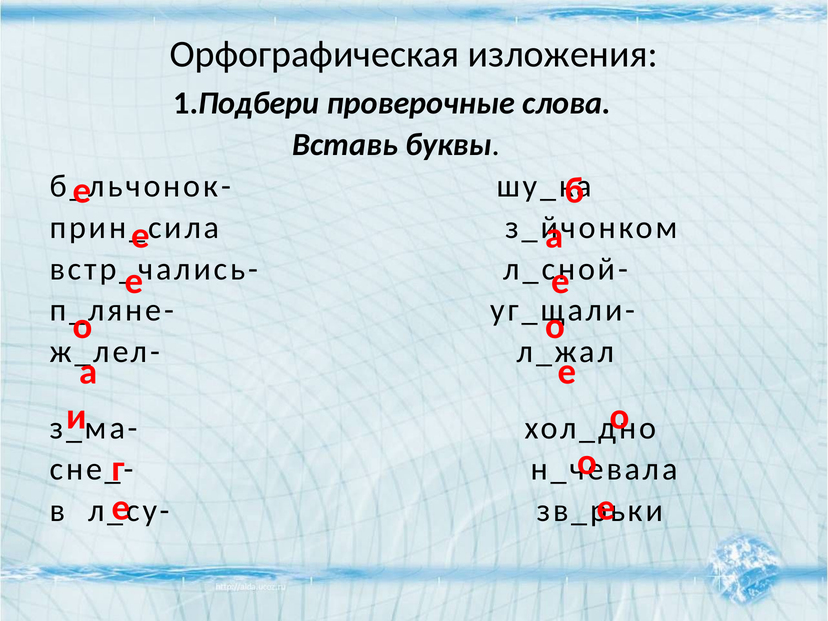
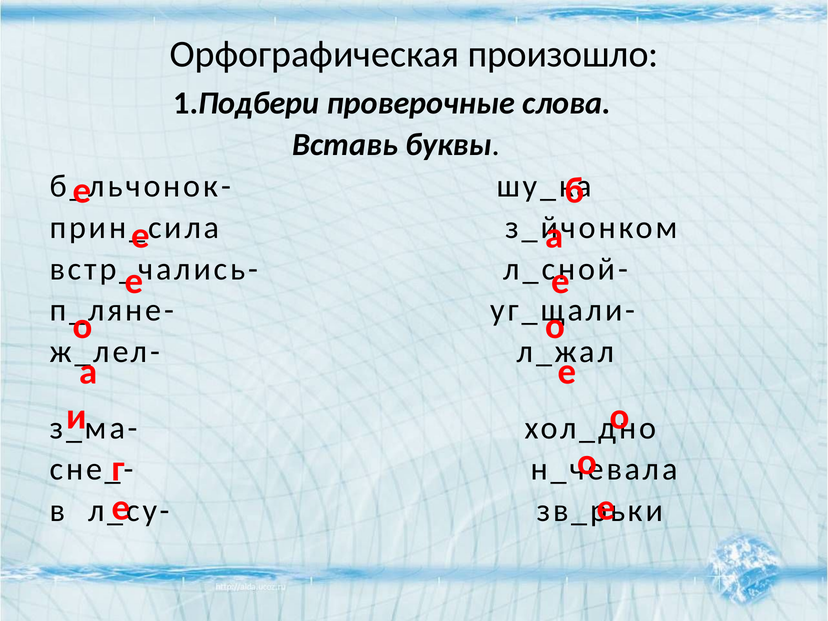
изложения: изложения -> произошло (563, 54)
